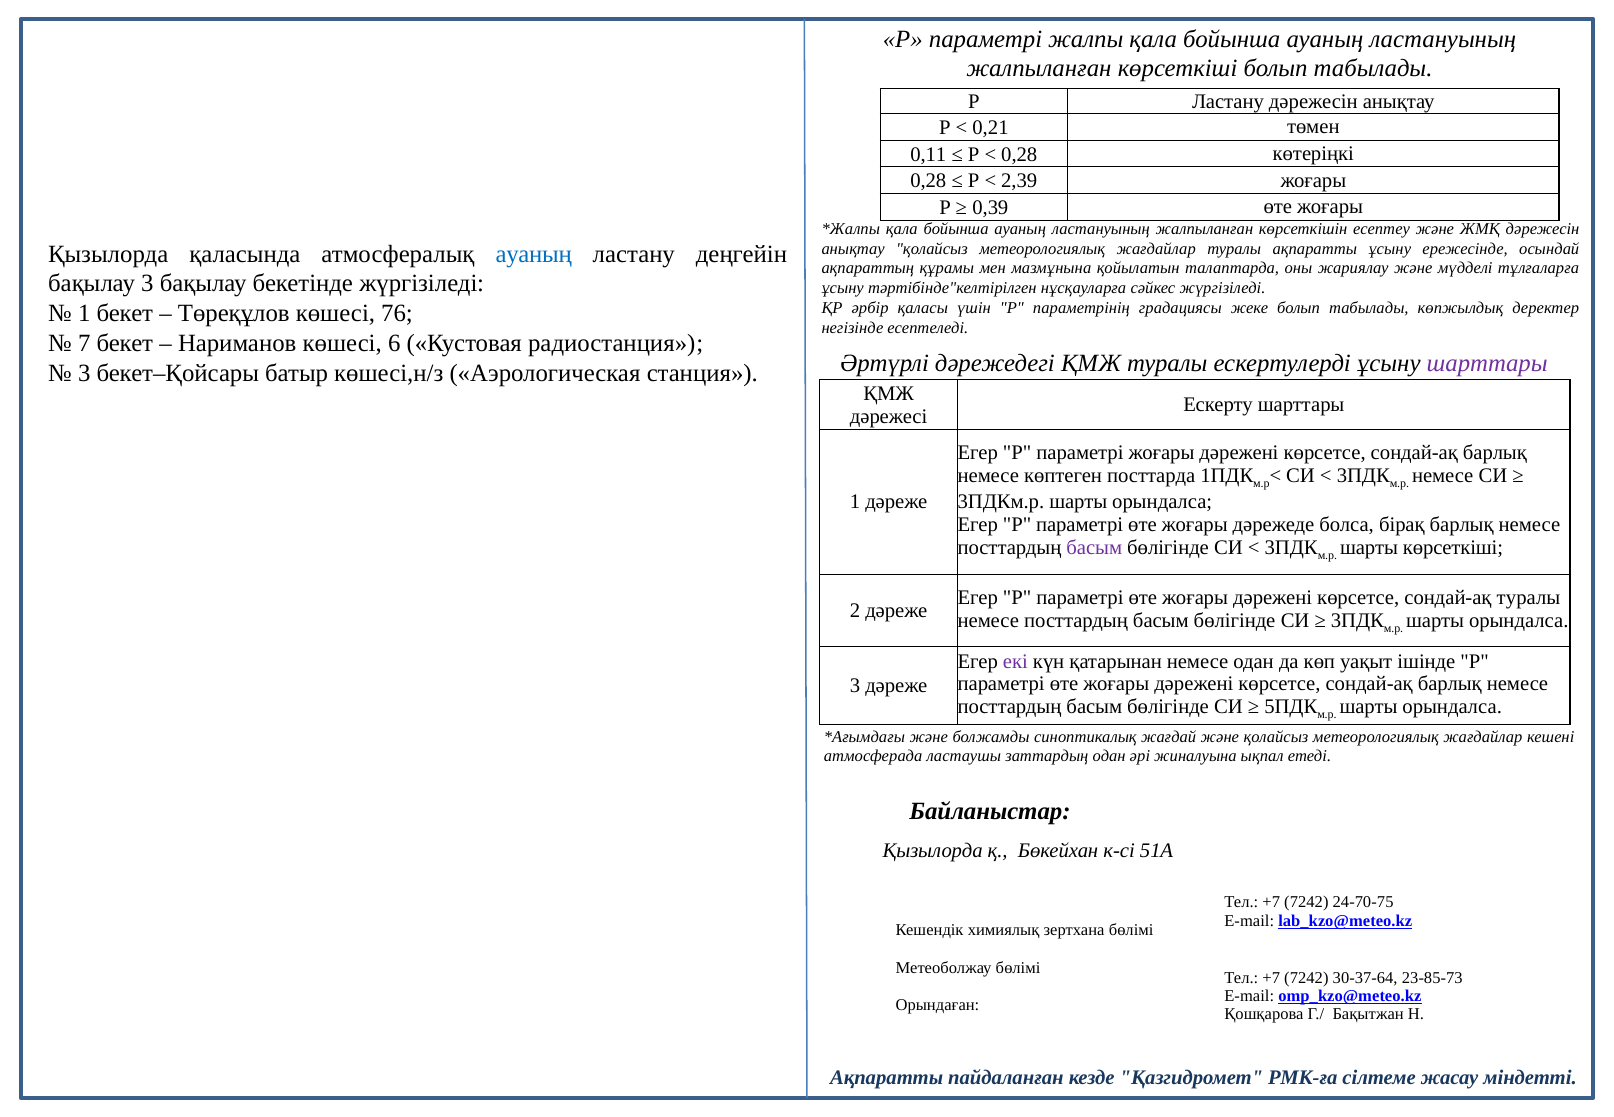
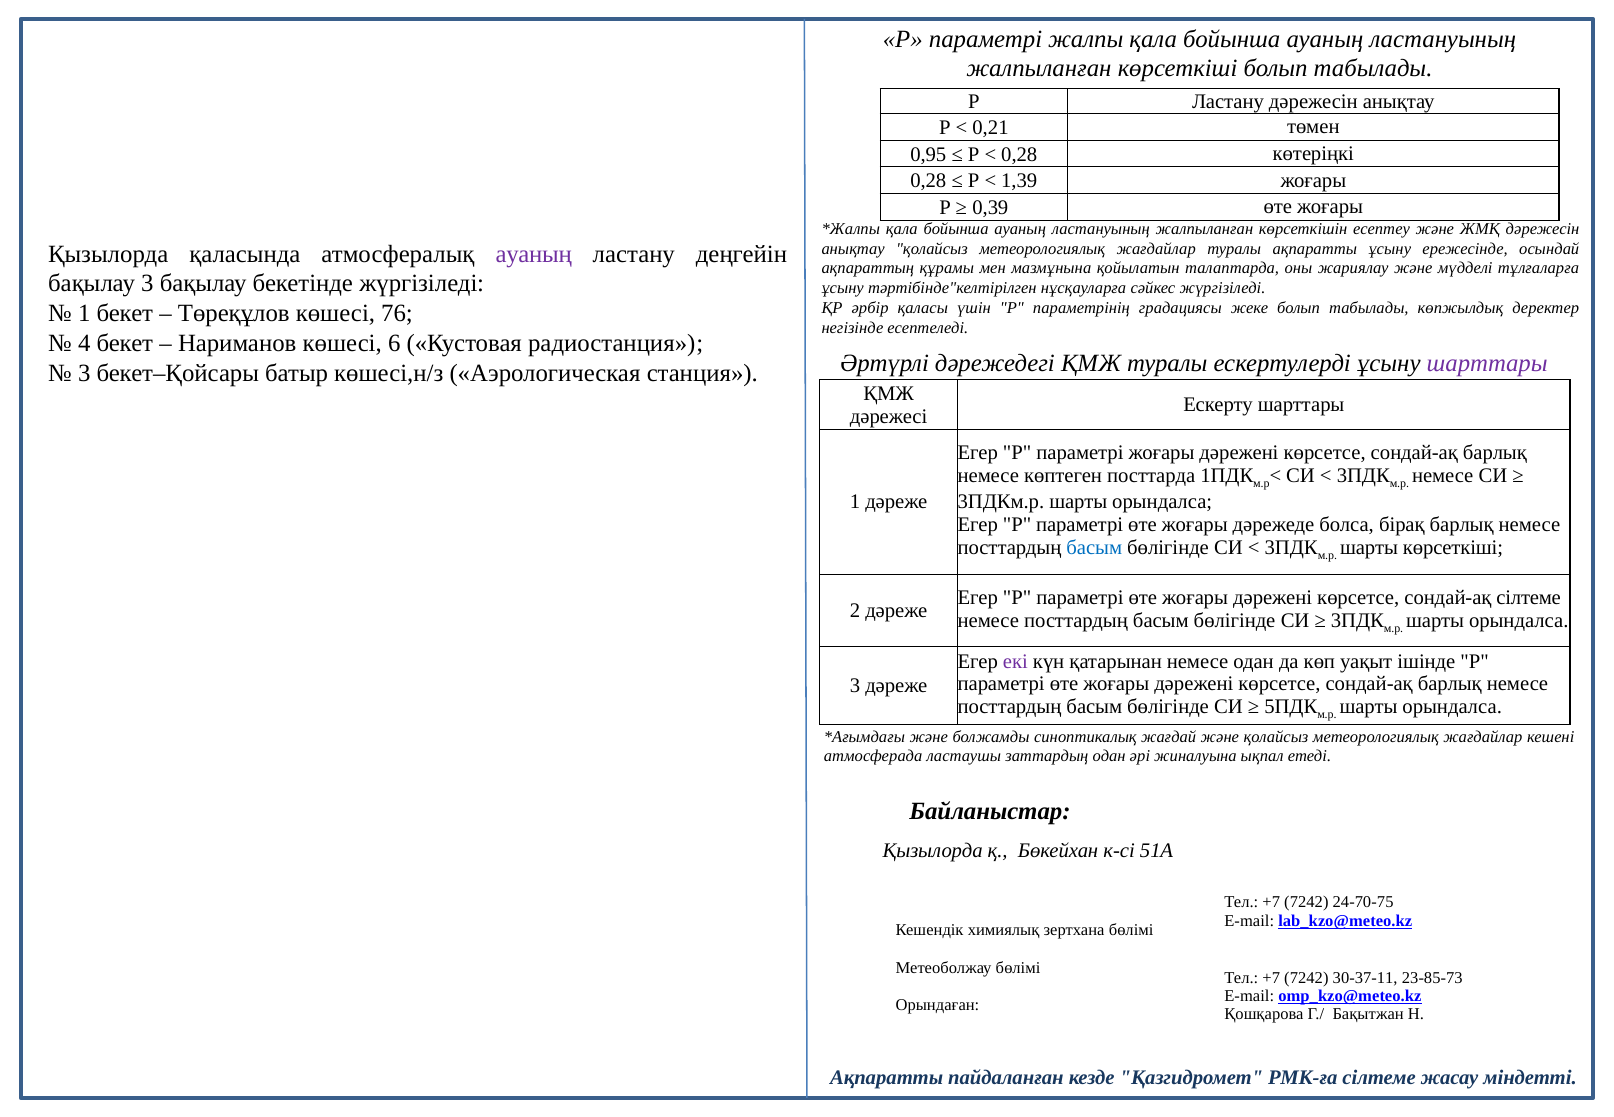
0,11: 0,11 -> 0,95 (928, 155)
2,39: 2,39 -> 1,39 (1019, 181)
ауаның colour: blue -> purple (534, 254)
7: 7 -> 4 (84, 343)
басым colour: purple -> blue (1094, 548)
сондай-ақ туралы: туралы -> сілтеме (1529, 598)
30-37-64: 30-37-64 -> 30-37-11 (1365, 978)
